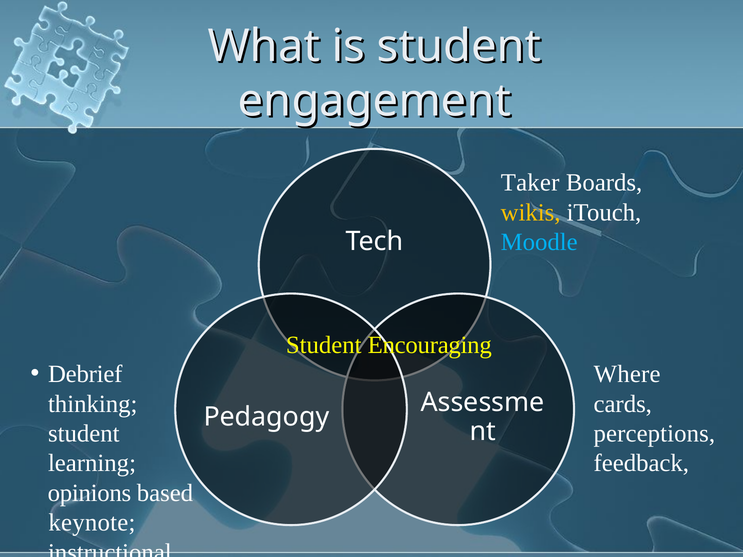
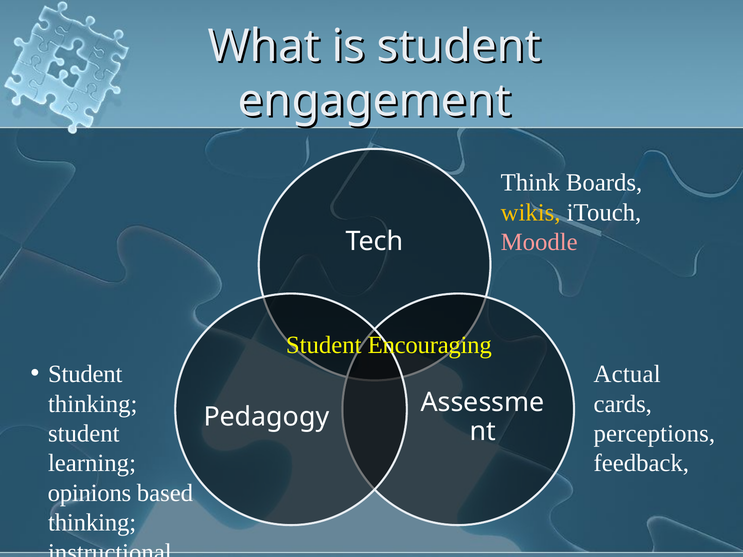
Taker: Taker -> Think (530, 183)
Moodle colour: light blue -> pink (539, 242)
Debrief: Debrief -> Student (85, 374)
Where: Where -> Actual (627, 374)
keynote: keynote -> thinking (92, 523)
